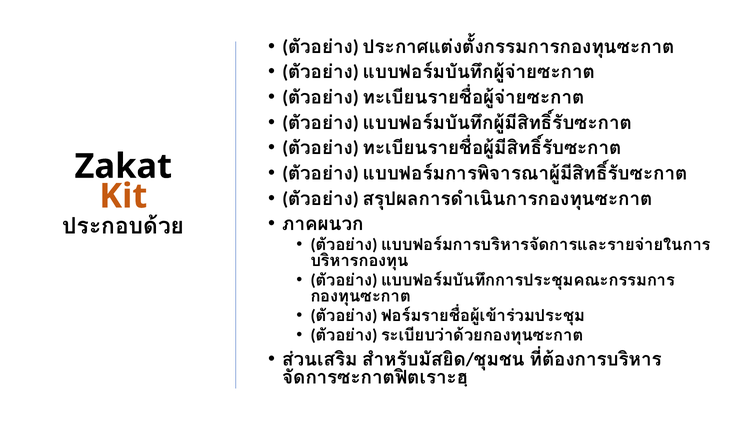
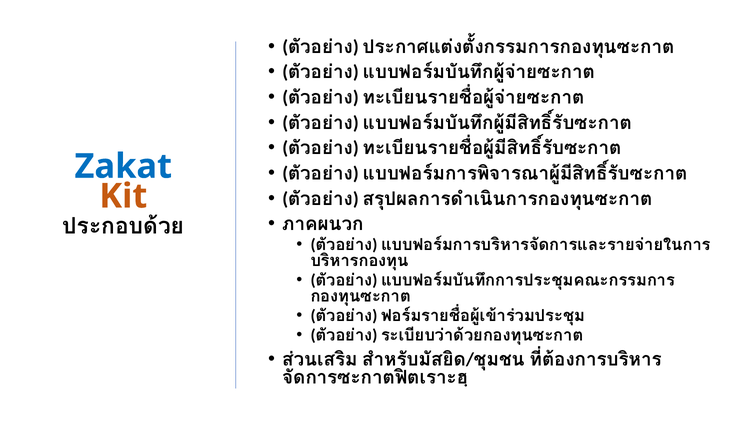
Zakat colour: black -> blue (123, 166)
